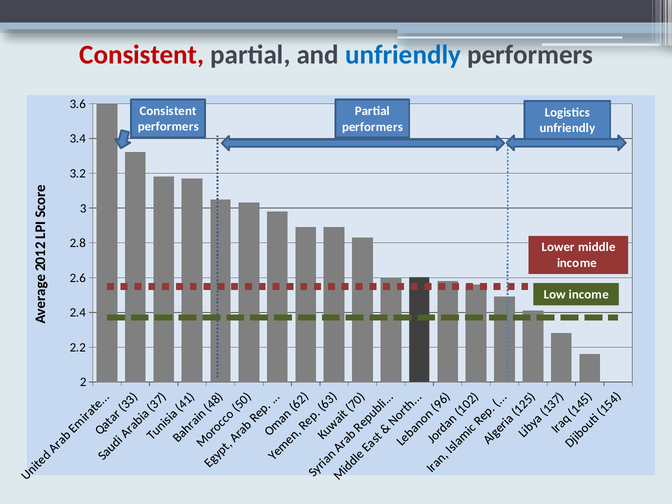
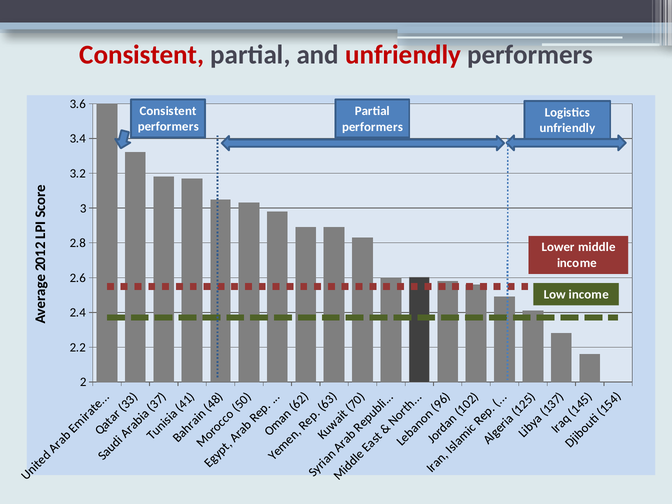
unfriendly colour: blue -> red (403, 55)
